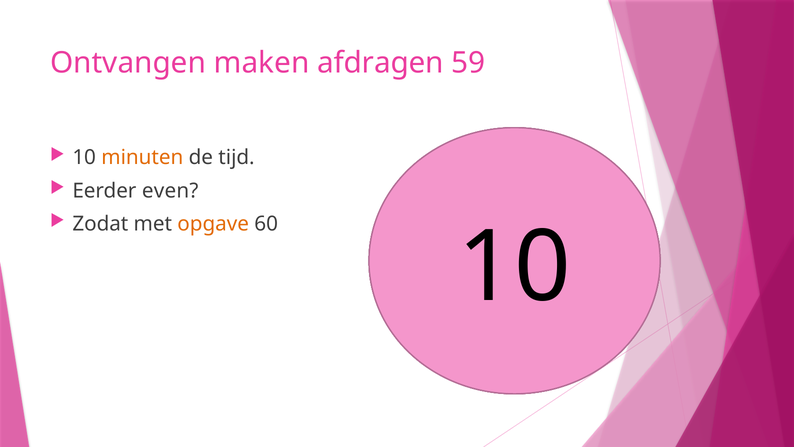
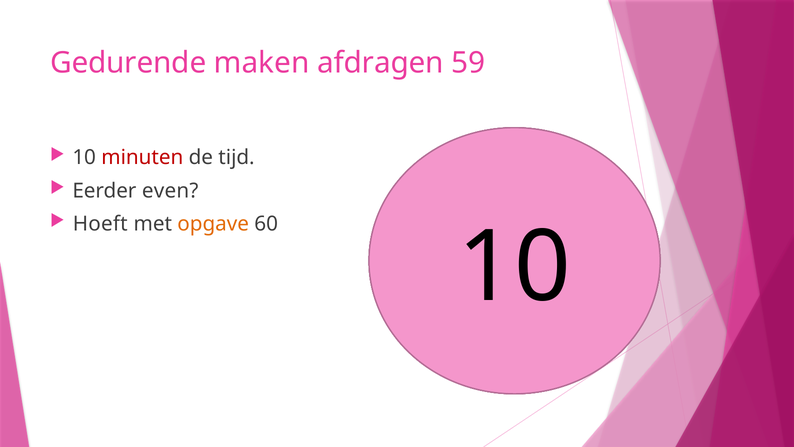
Ontvangen: Ontvangen -> Gedurende (128, 63)
minuten colour: orange -> red (142, 158)
Zodat: Zodat -> Hoeft (100, 224)
